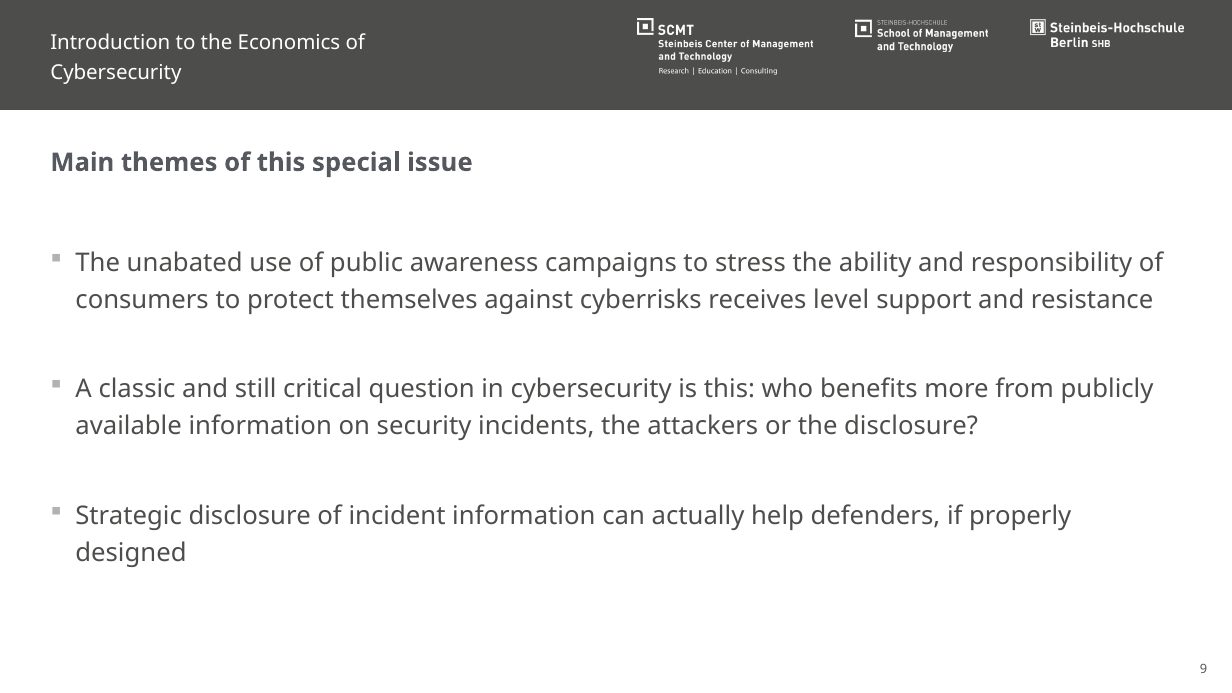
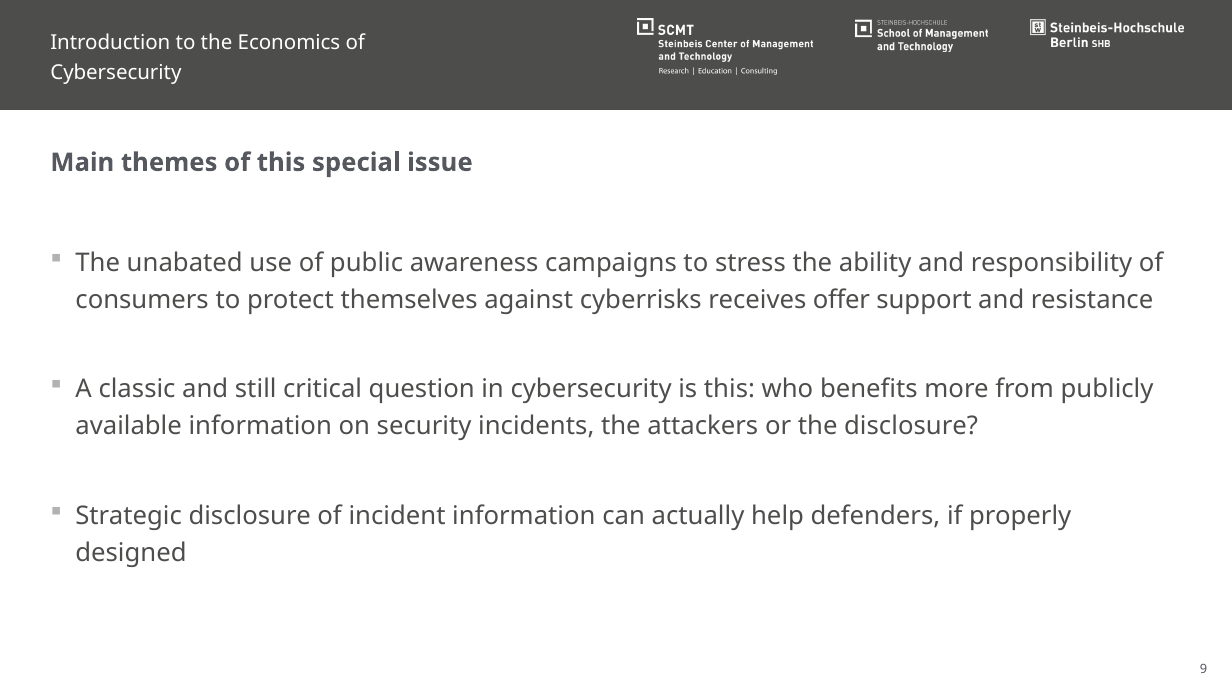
level: level -> offer (841, 300)
